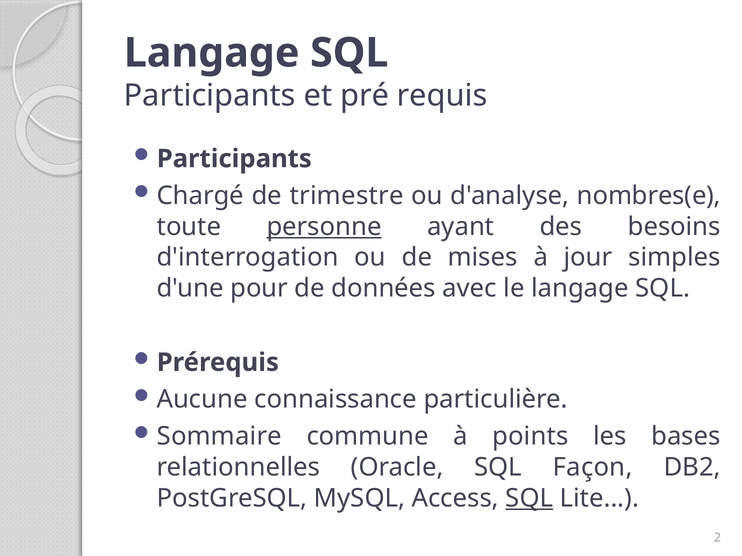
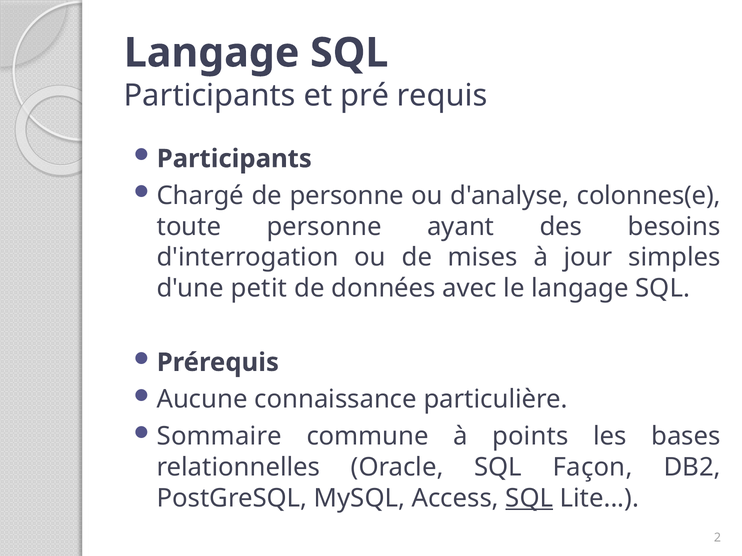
de trimestre: trimestre -> personne (347, 196)
nombres(e: nombres(e -> colonnes(e (649, 196)
personne underline: present -> none (324, 227)
pour: pour -> petit (259, 289)
